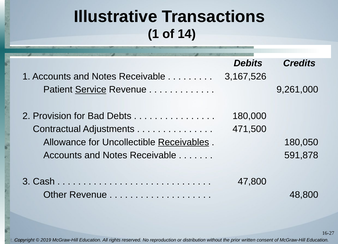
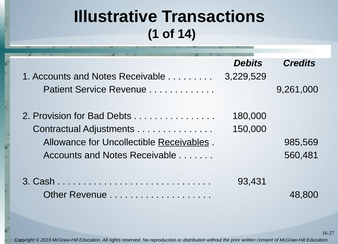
3,167,526: 3,167,526 -> 3,229,529 (246, 77)
Service underline: present -> none (91, 90)
471,500: 471,500 -> 150,000 (249, 129)
180,050: 180,050 -> 985,569 (301, 142)
591,878: 591,878 -> 560,481 (301, 155)
47,800: 47,800 -> 93,431 (252, 182)
